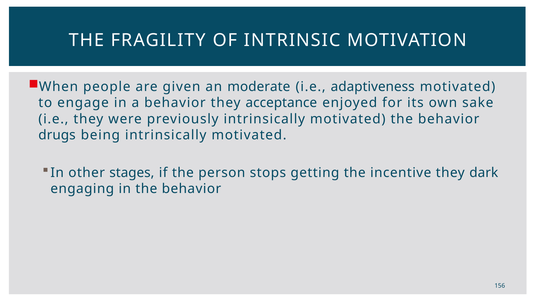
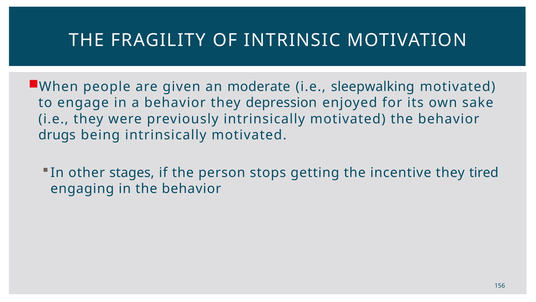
adaptiveness: adaptiveness -> sleepwalking (373, 87)
acceptance: acceptance -> depression (281, 103)
dark: dark -> tired (484, 172)
